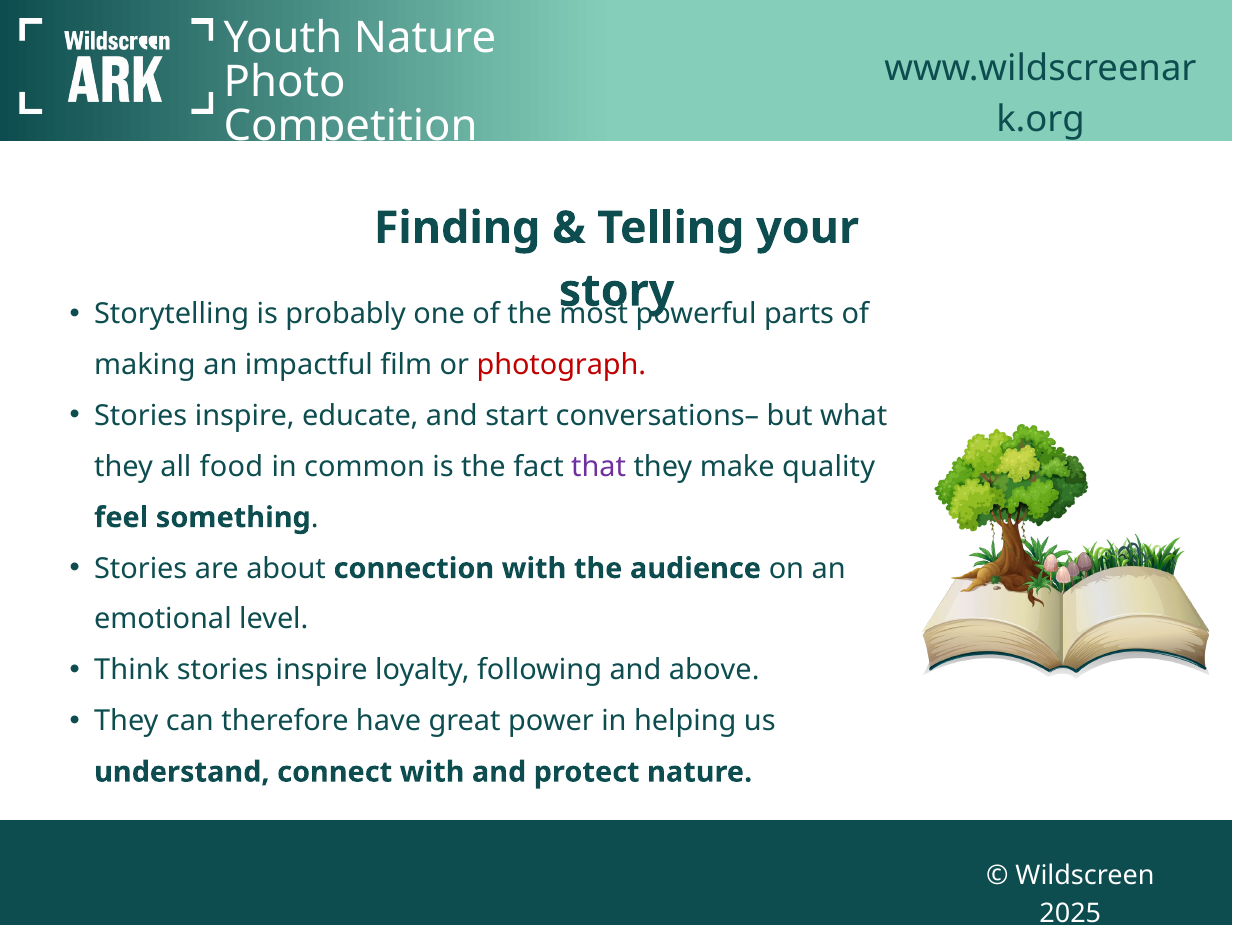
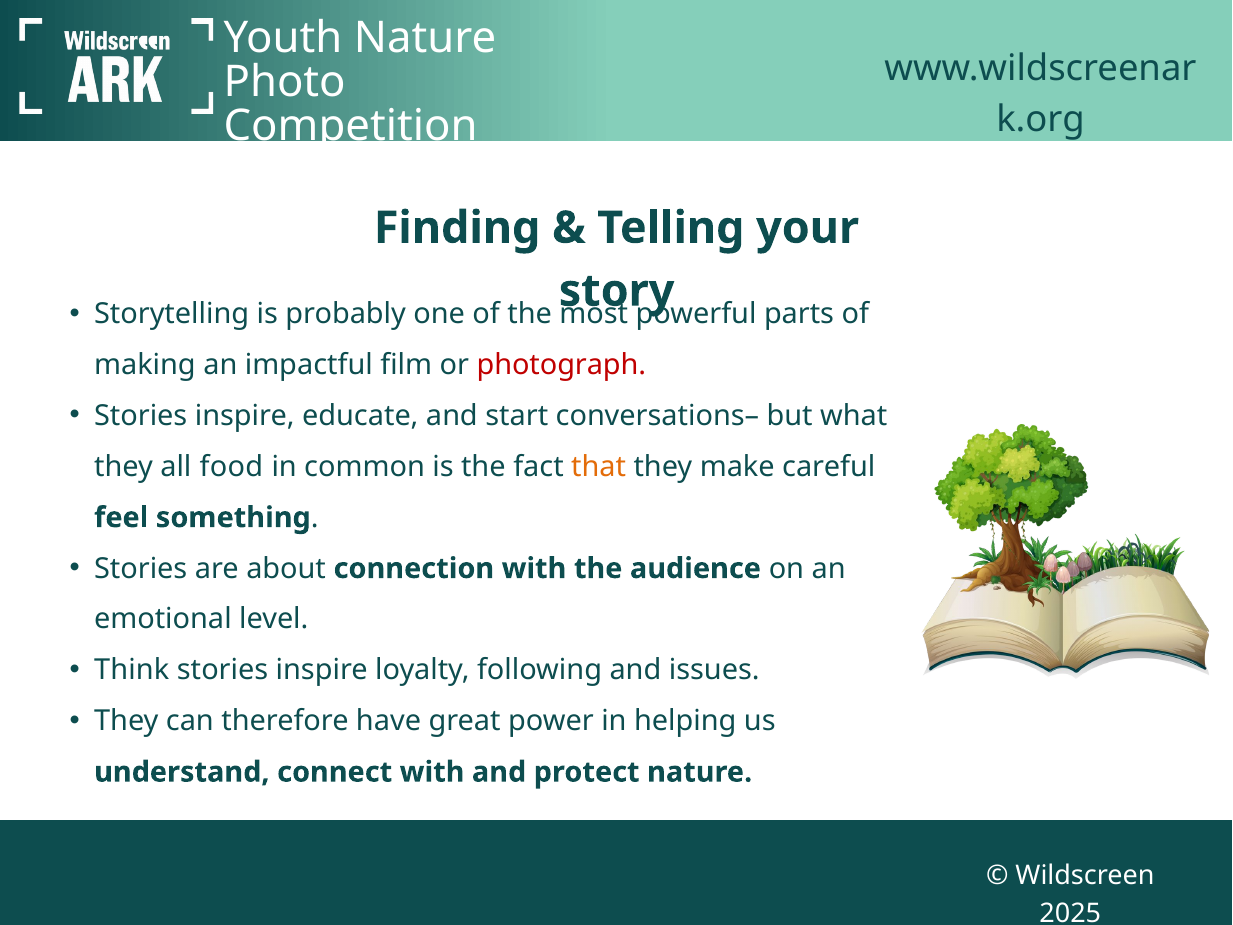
that colour: purple -> orange (599, 467)
quality: quality -> careful (829, 467)
above: above -> issues (714, 670)
